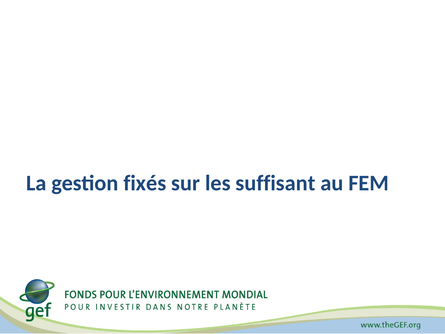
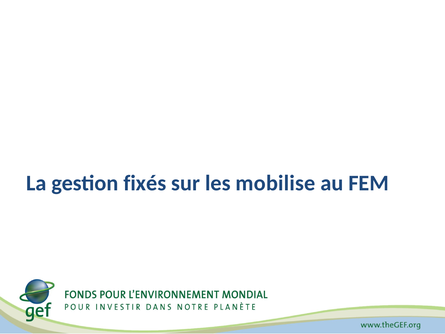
suffisant: suffisant -> mobilise (275, 183)
